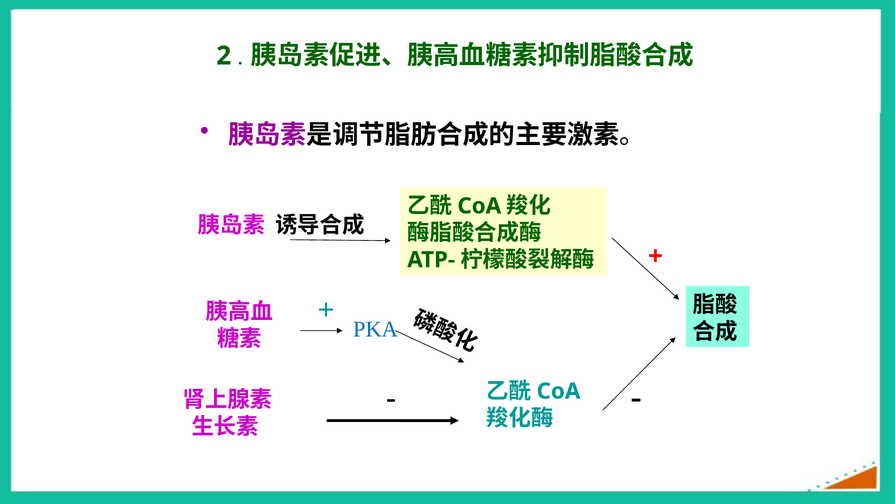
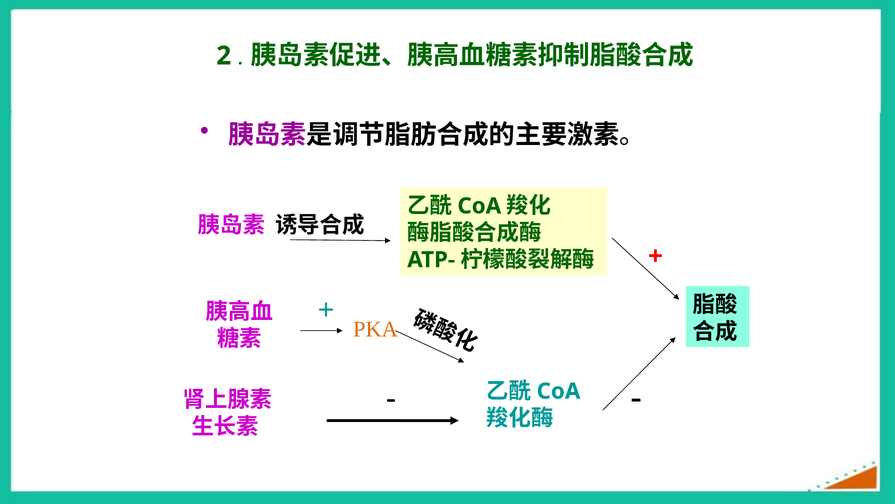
PKA colour: blue -> orange (375, 329)
